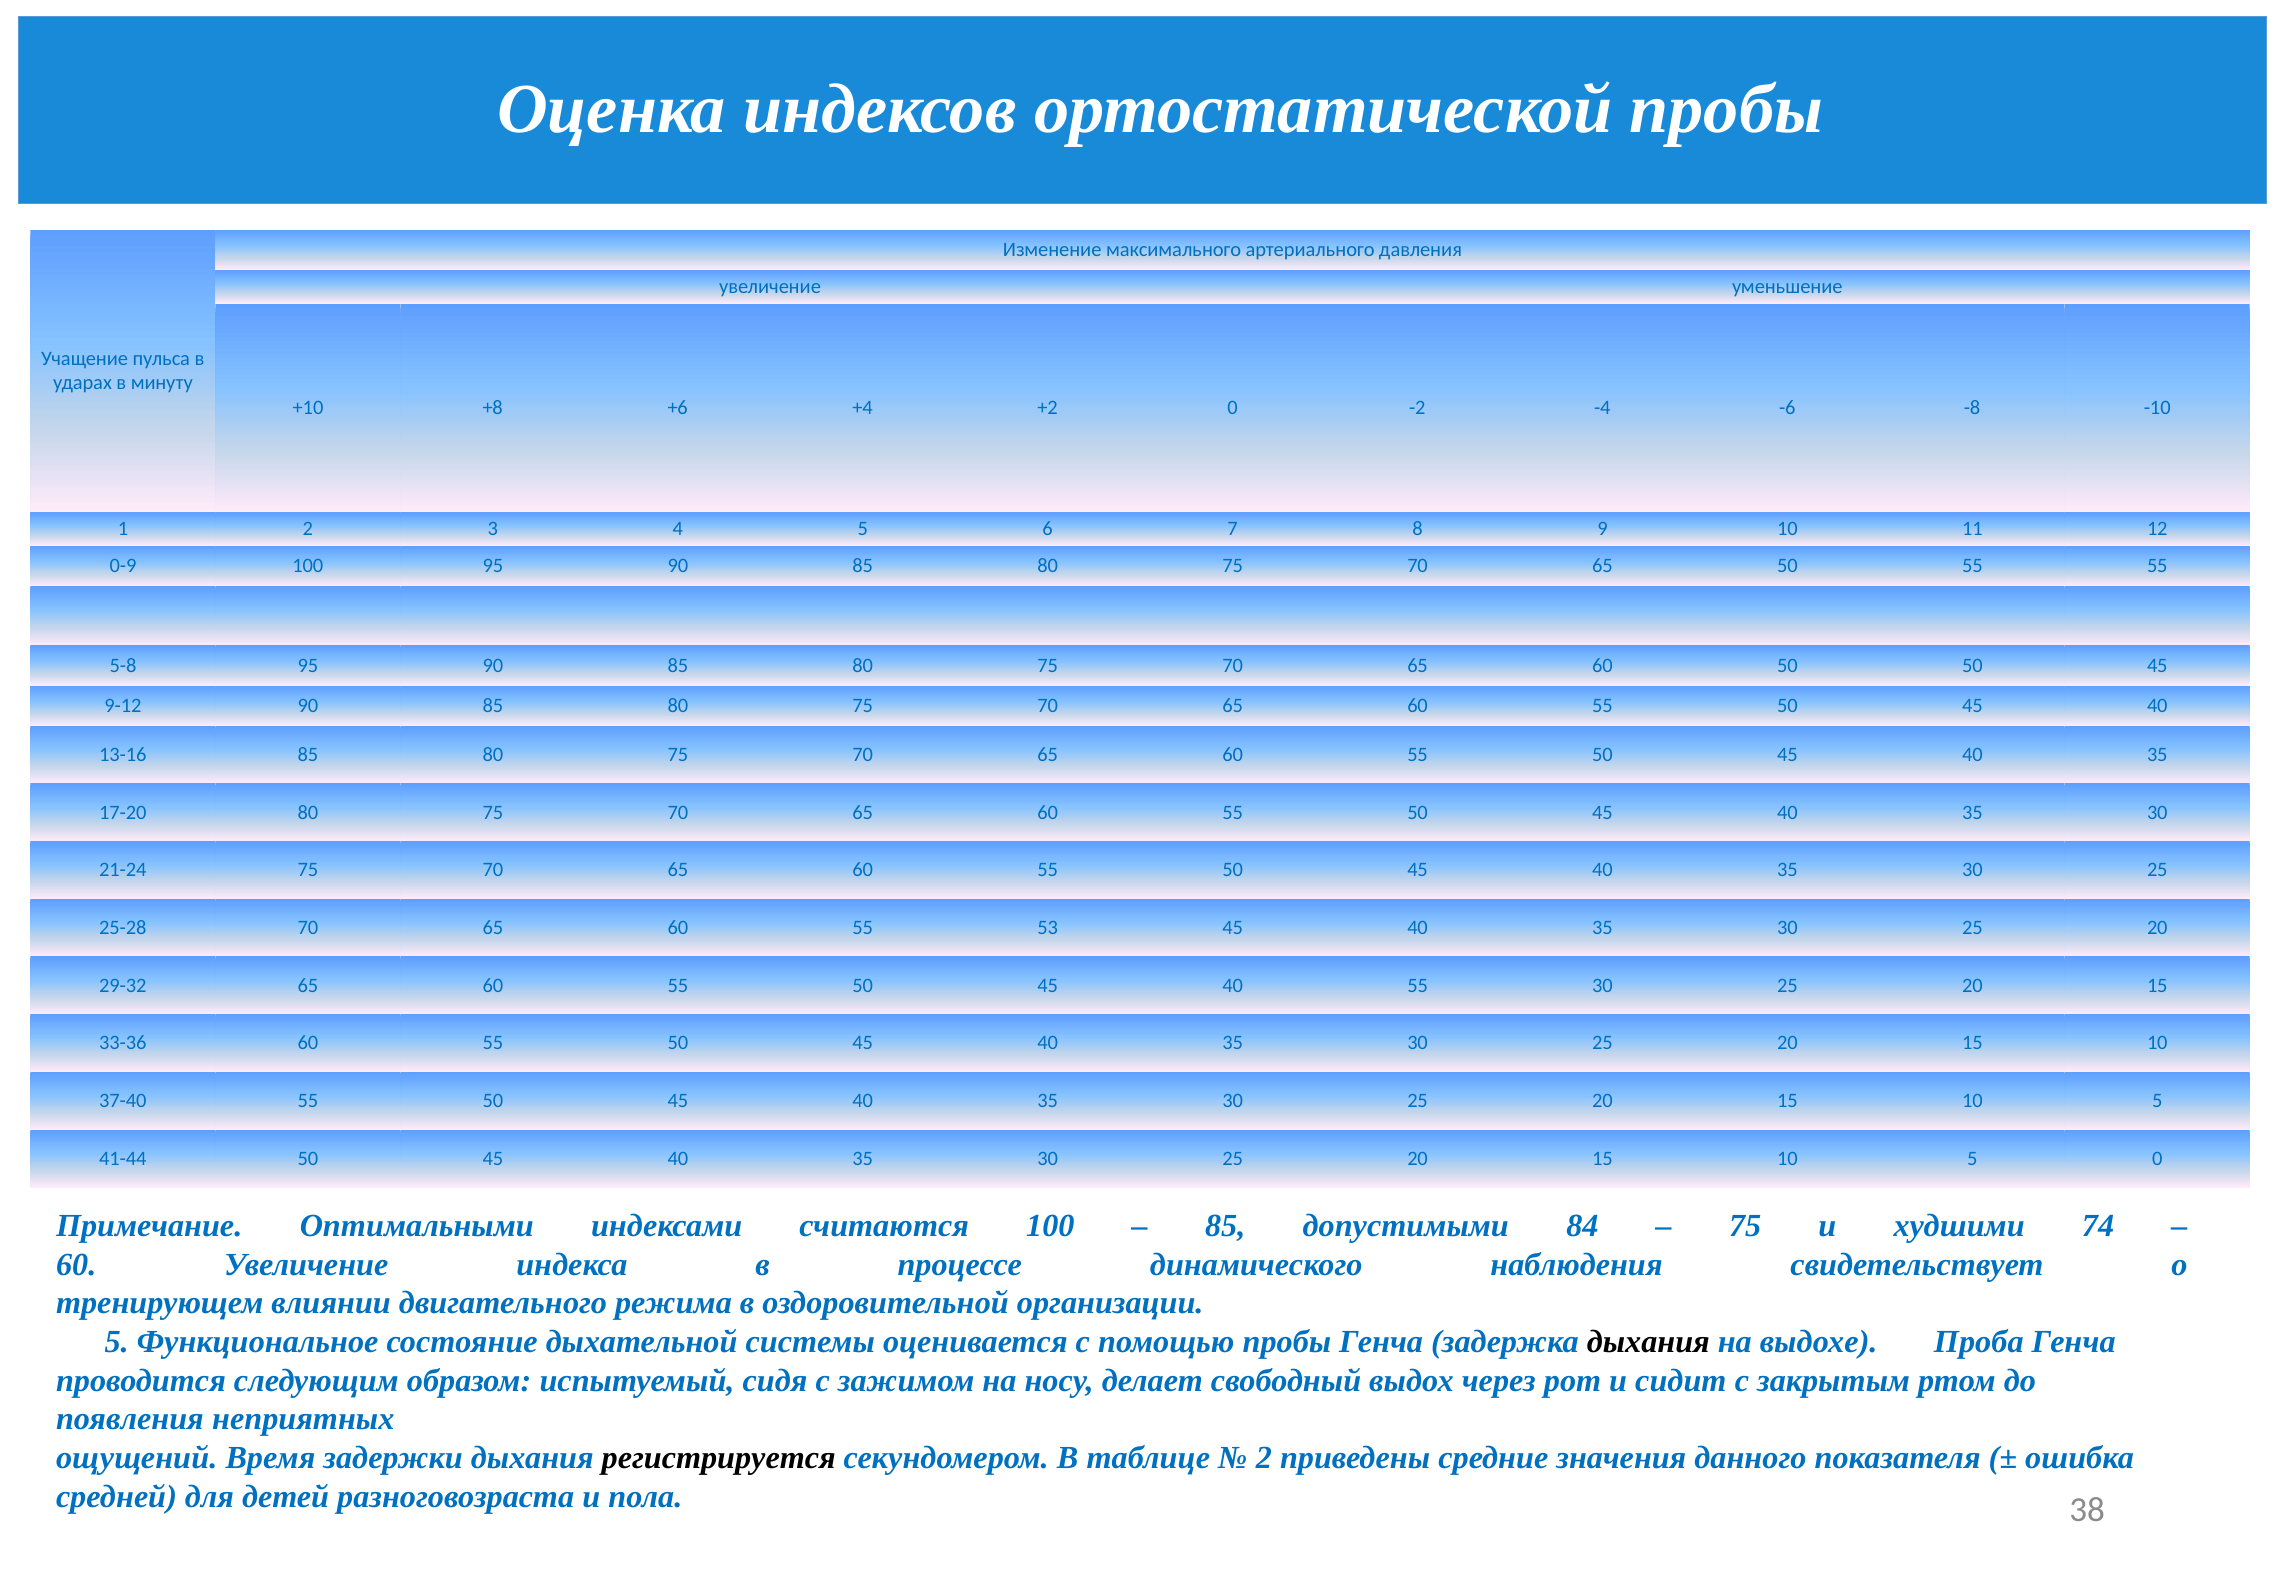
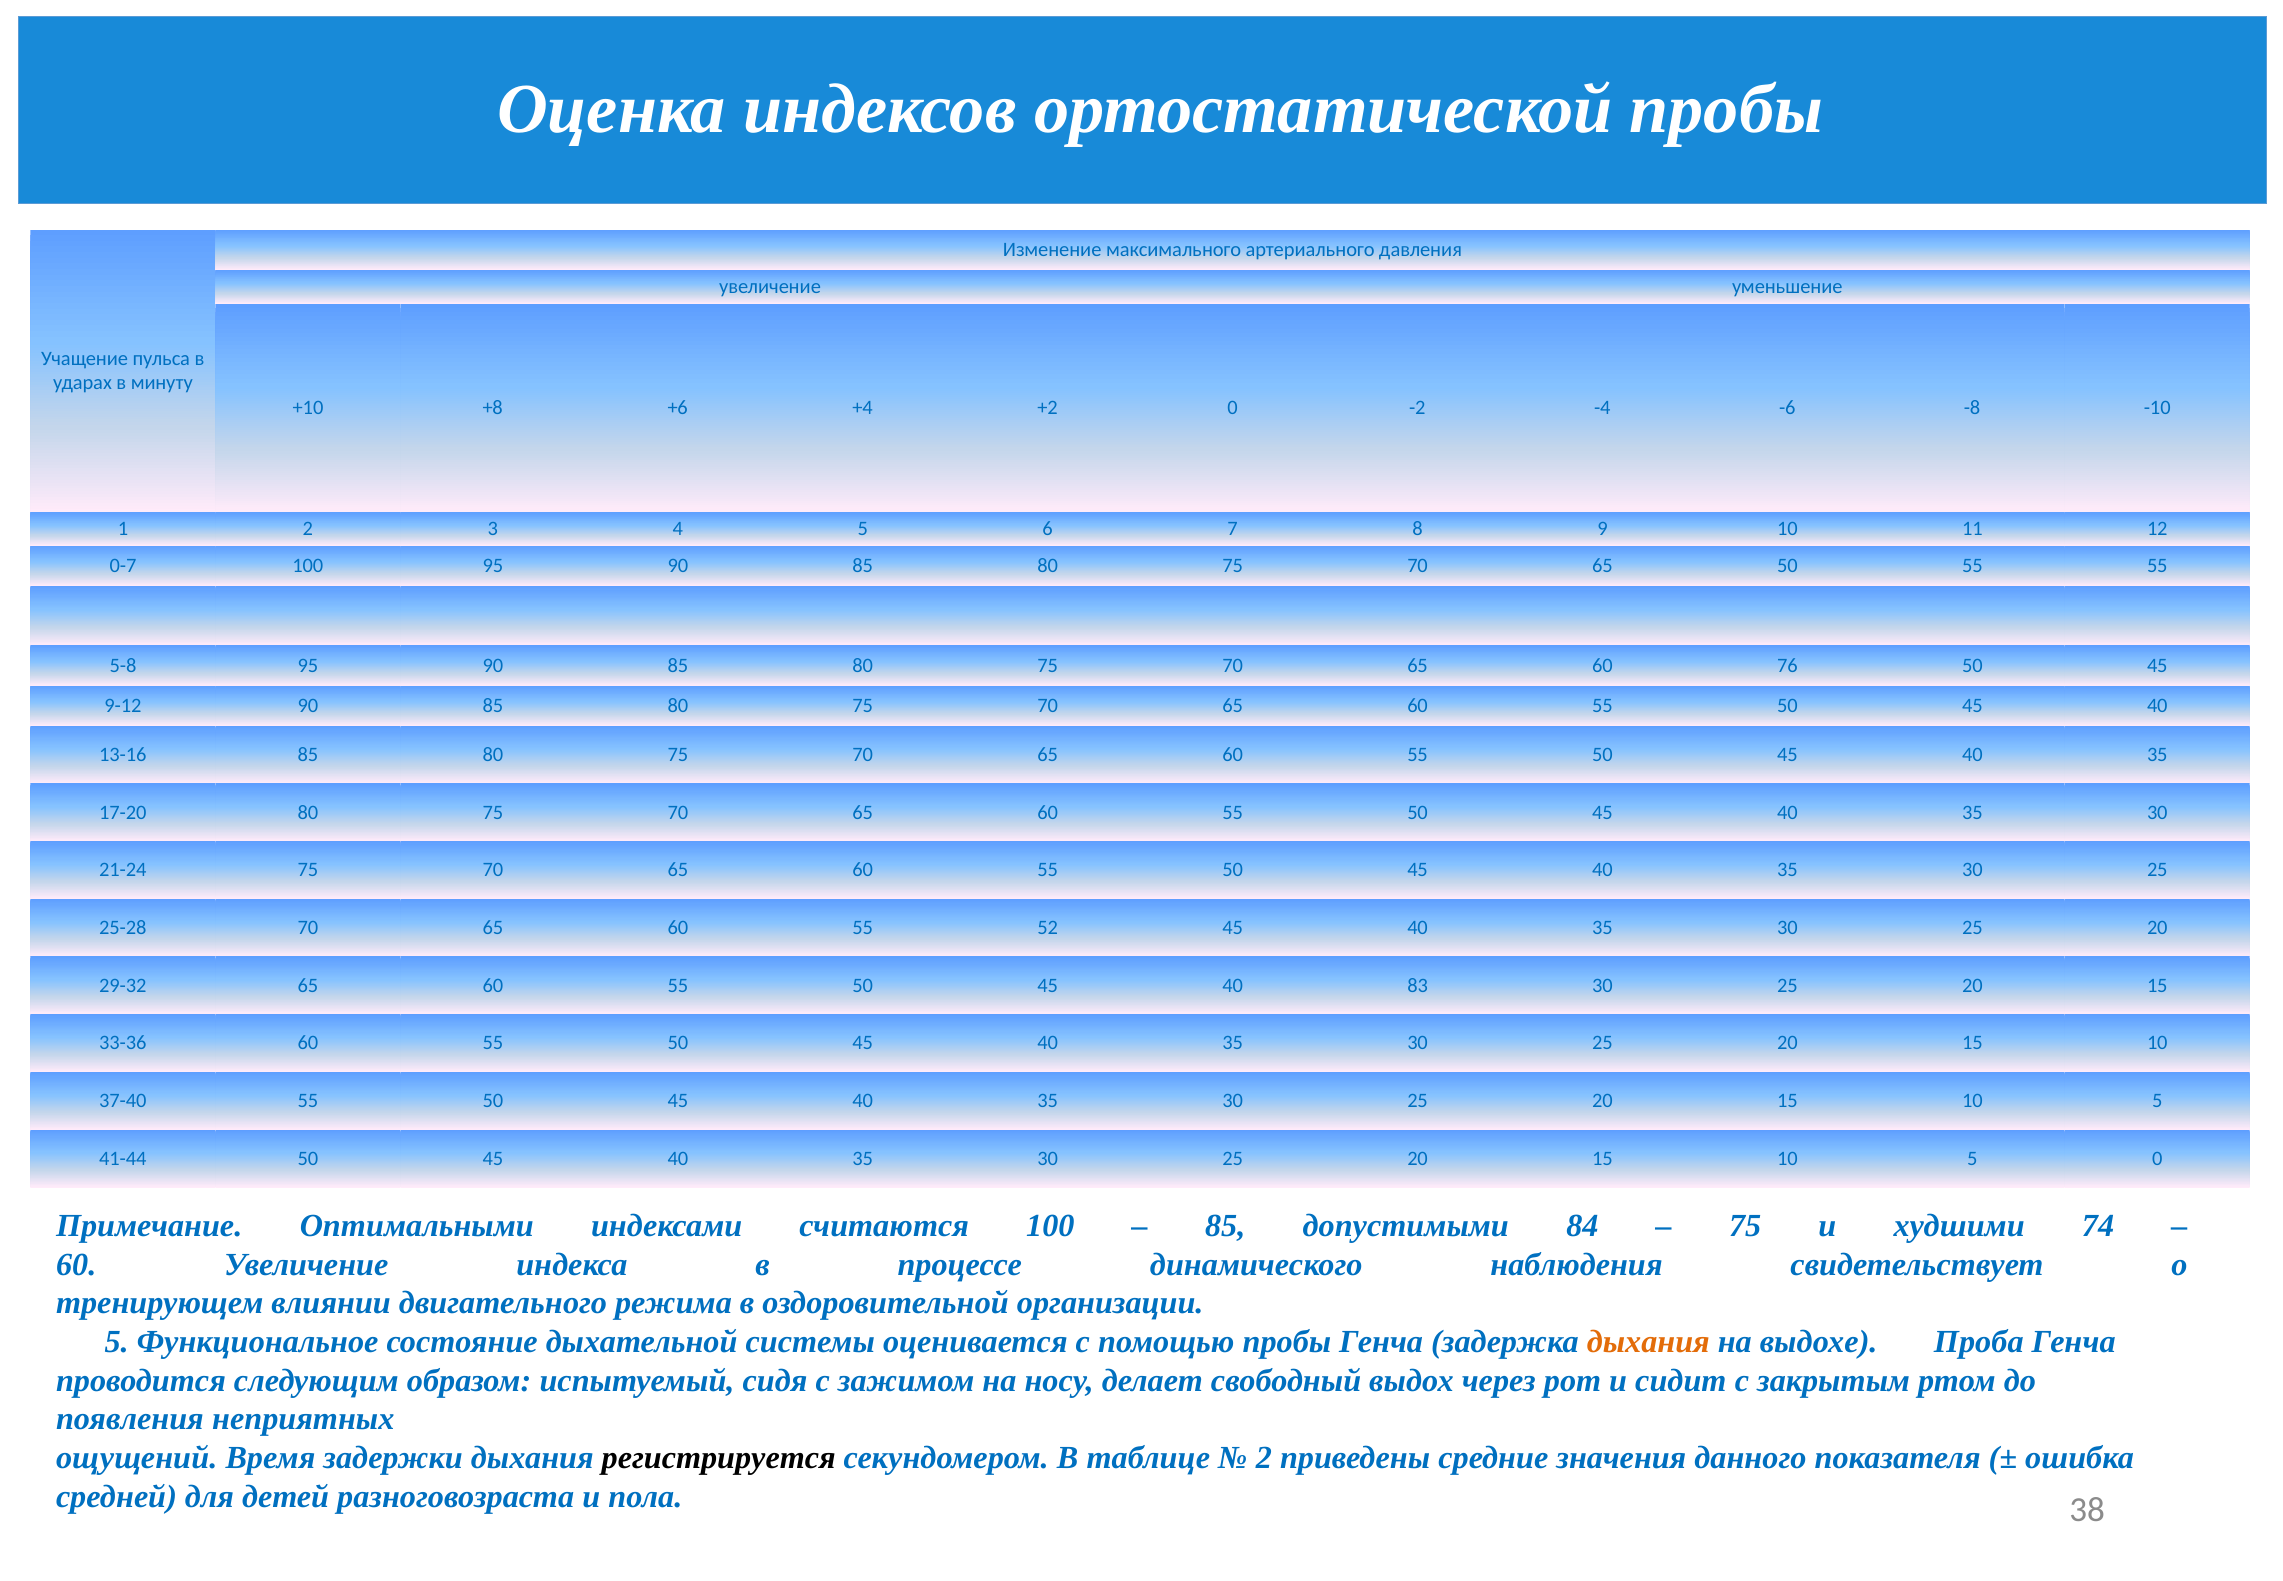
0-9: 0-9 -> 0-7 (123, 566)
60 50: 50 -> 76 (1787, 665)
53: 53 -> 52 (1048, 927)
40 55: 55 -> 83 (1418, 985)
дыхания colour: black -> orange (1648, 1341)
